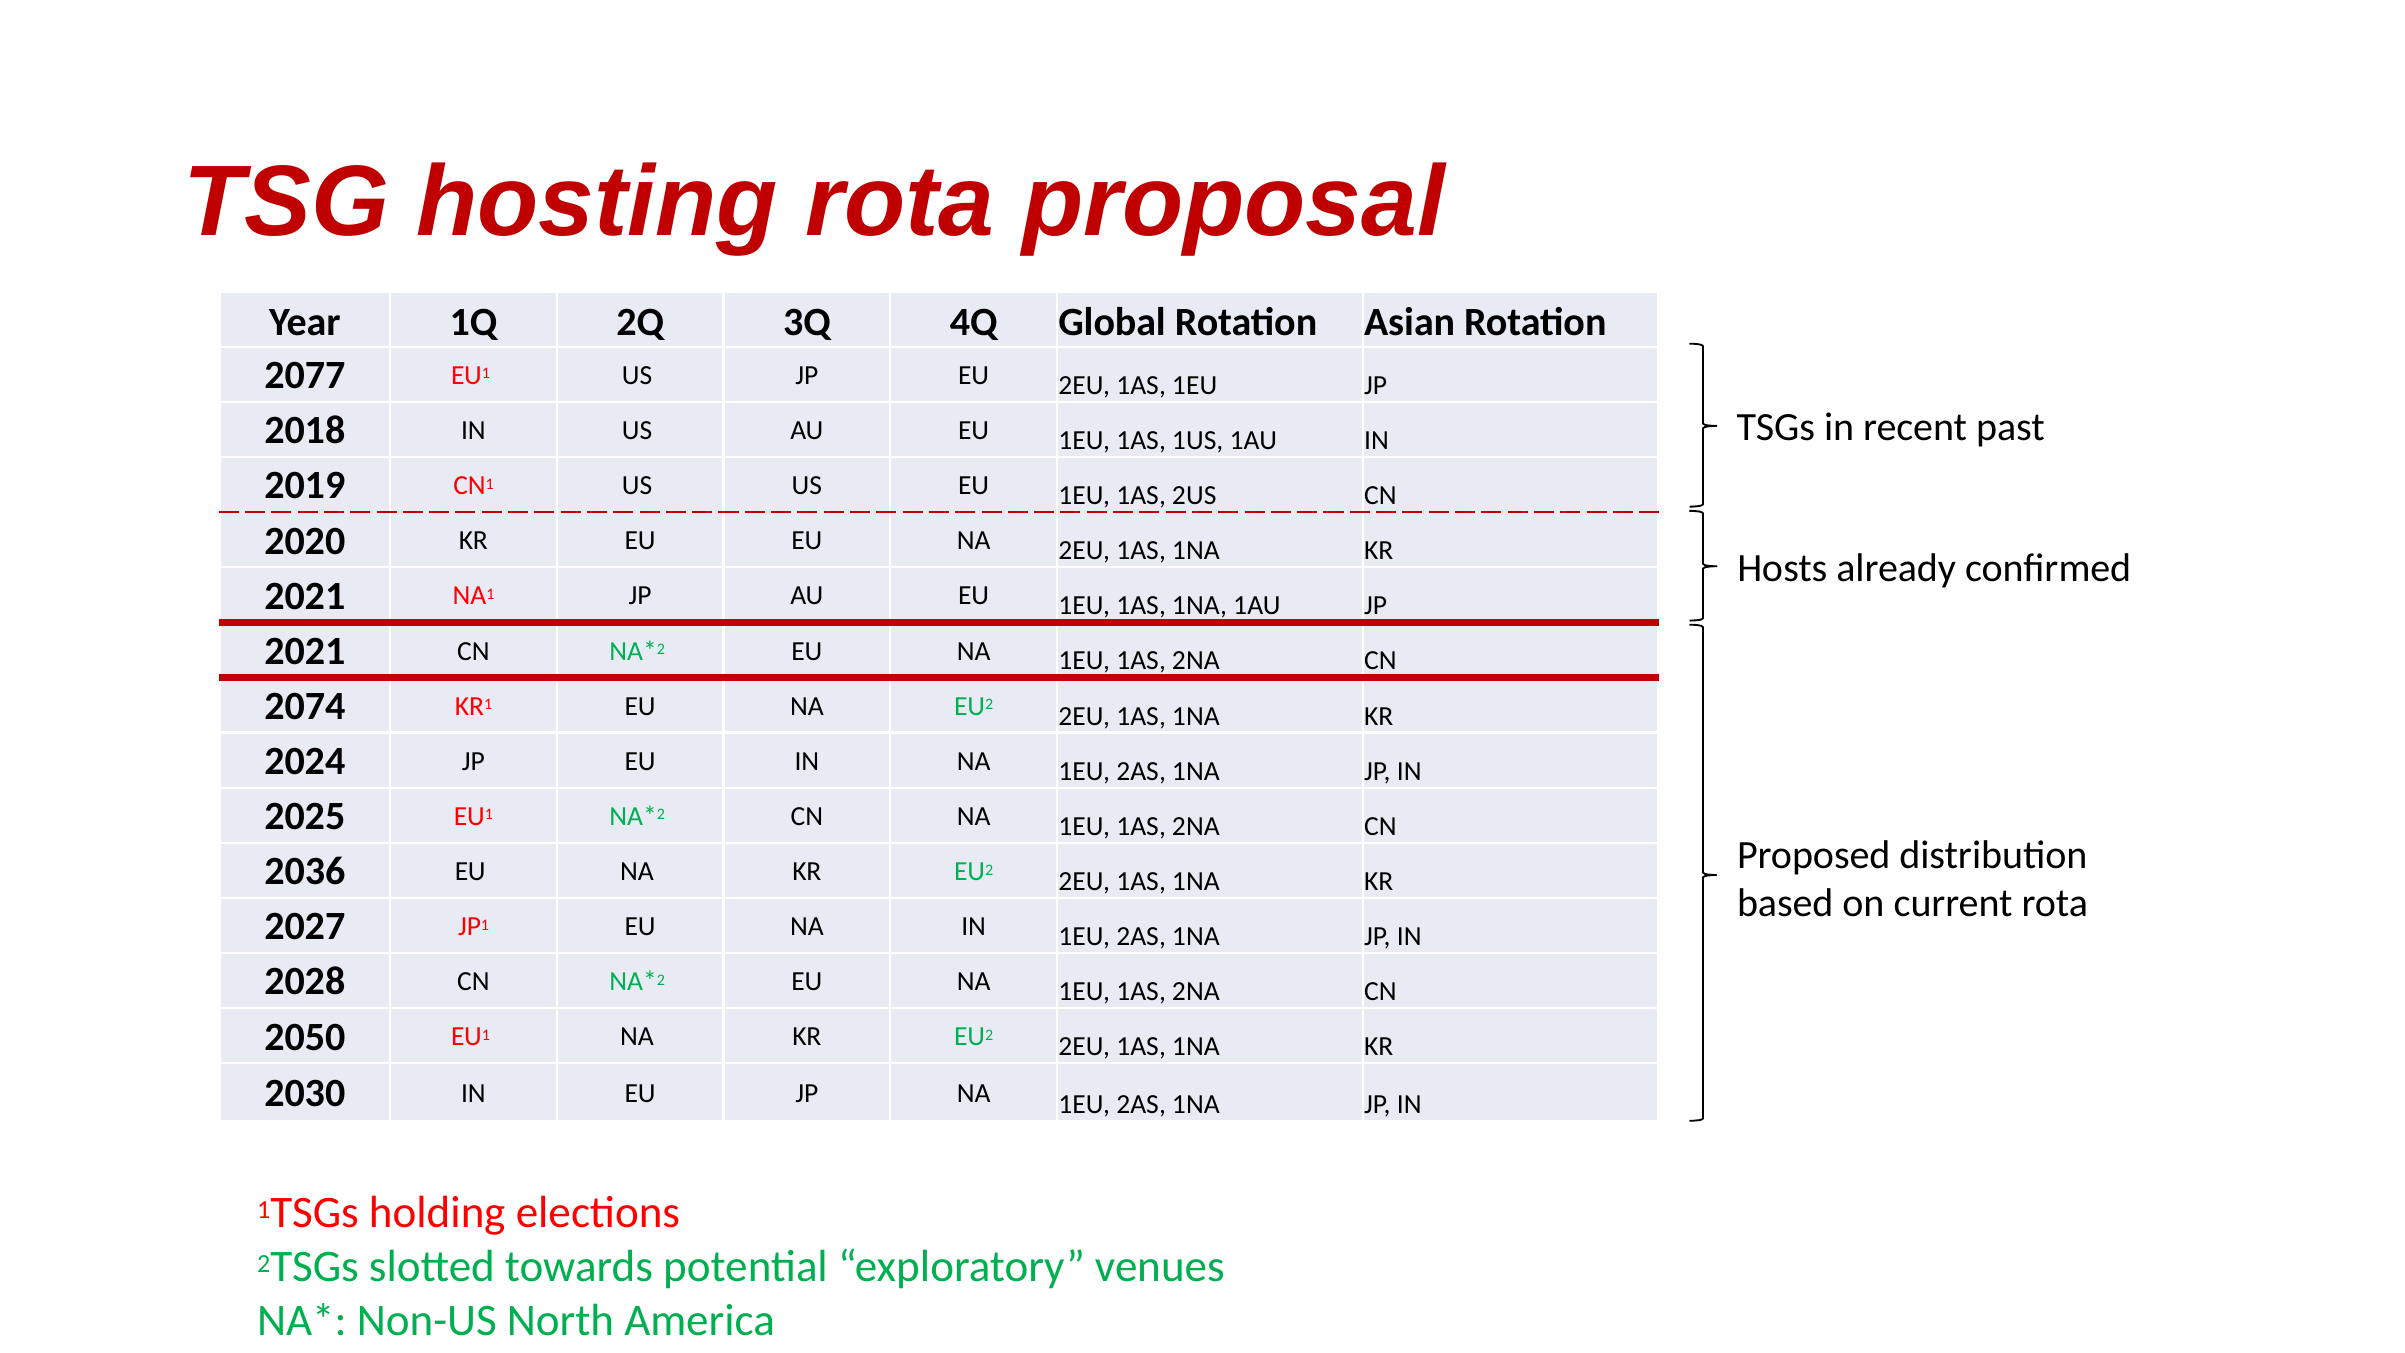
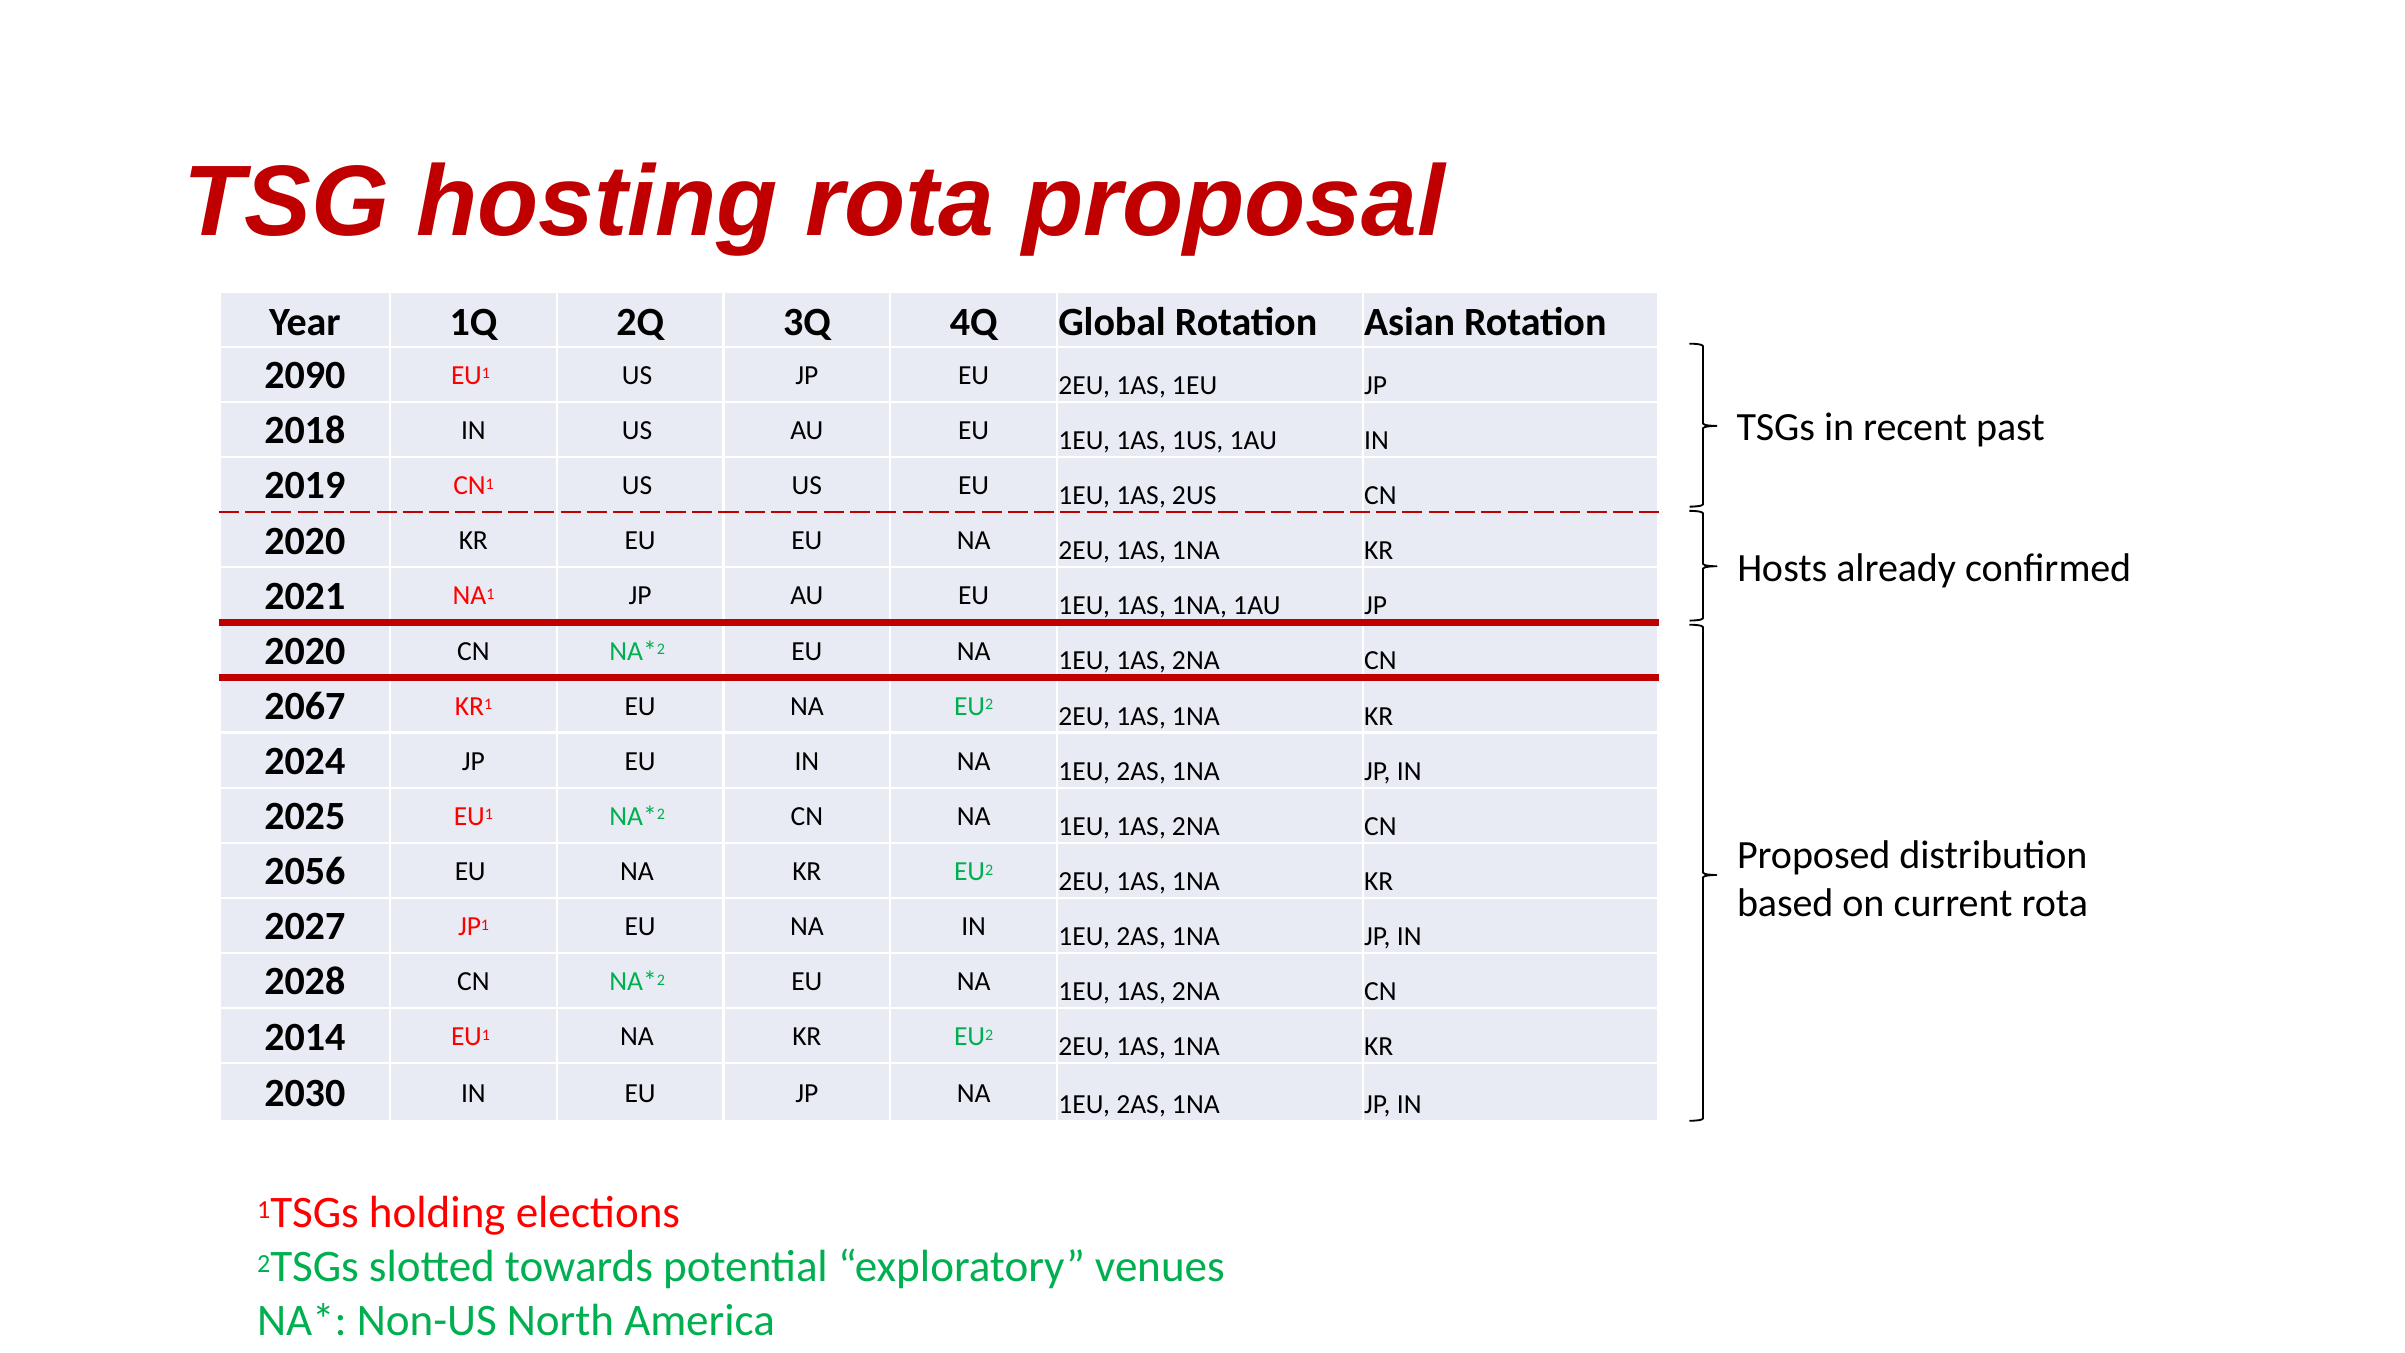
2077: 2077 -> 2090 (305, 375)
2021: 2021 -> 2020 (305, 651)
2074: 2074 -> 2067 (305, 706)
2036: 2036 -> 2056 (305, 871)
2050: 2050 -> 2014 (305, 1037)
